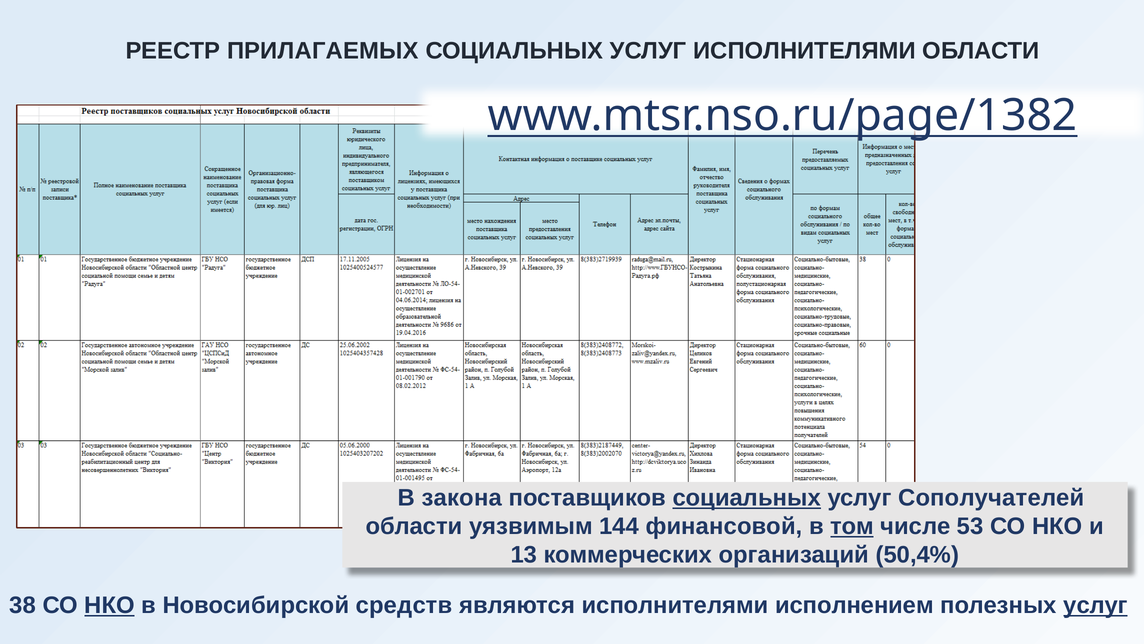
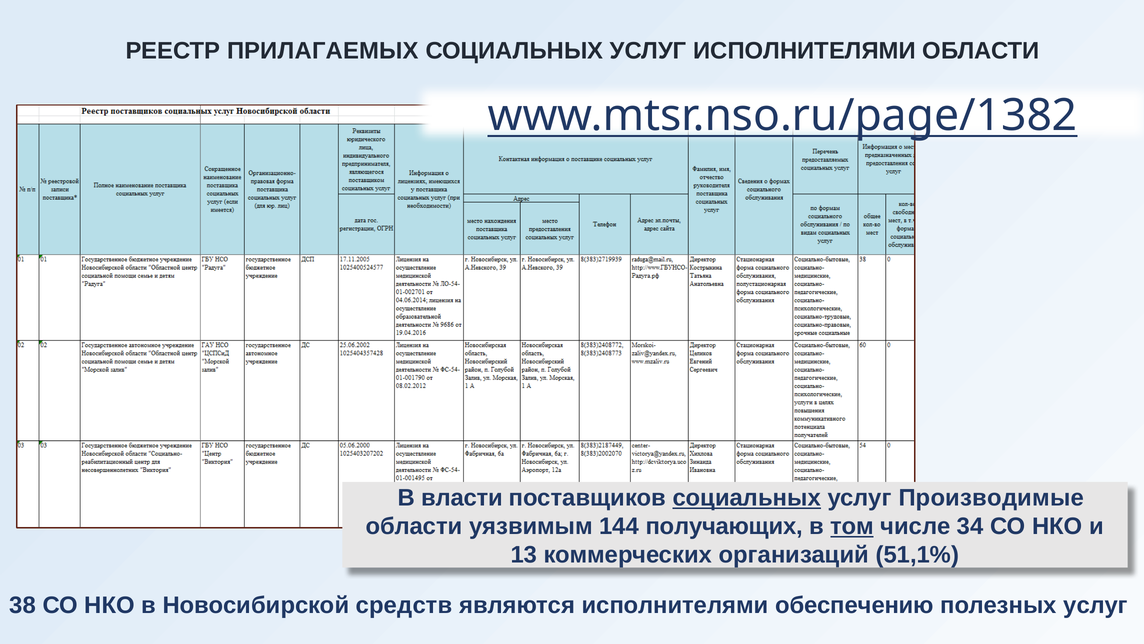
закона: закона -> власти (462, 497)
Сополучателей: Сополучателей -> Производимые (991, 497)
финансовой: финансовой -> получающих (724, 526)
53: 53 -> 34 (970, 526)
50,4%: 50,4% -> 51,1% (917, 555)
НКО underline: present -> none (109, 605)
исполнением: исполнением -> обеспечению (854, 605)
услуг underline: present -> none (1096, 605)
